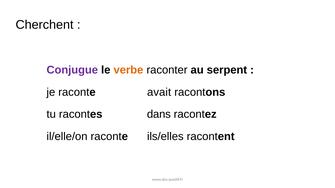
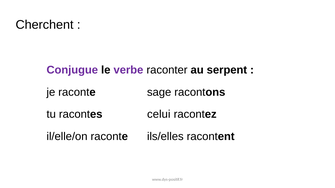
verbe colour: orange -> purple (128, 70)
avait: avait -> sage (159, 92)
dans: dans -> celui (159, 114)
